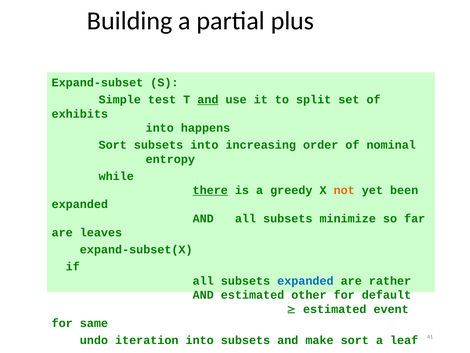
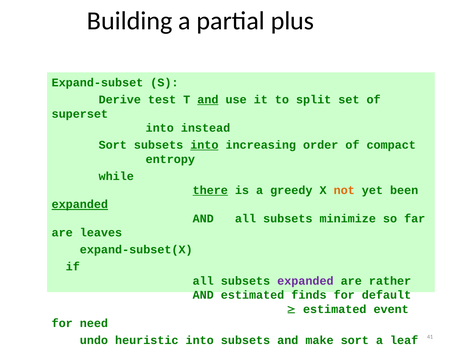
Simple: Simple -> Derive (120, 100)
exhibits: exhibits -> superset (80, 114)
happens: happens -> instead (206, 128)
into underline: none -> present (204, 145)
nominal: nominal -> compact (391, 145)
expanded underline: none -> present (80, 204)
expanded colour: blue -> purple (305, 280)
other: other -> finds (309, 295)
same: same -> need (94, 323)
iteration: iteration -> heuristic (147, 340)
